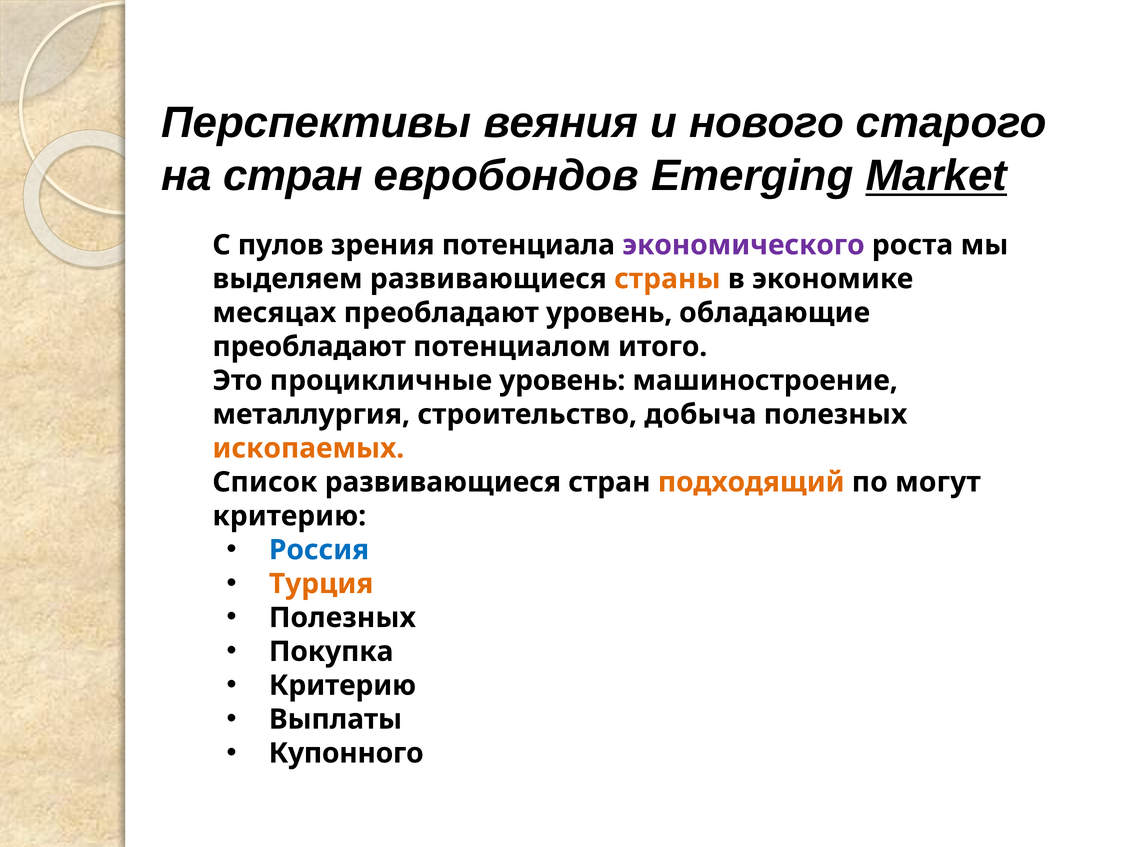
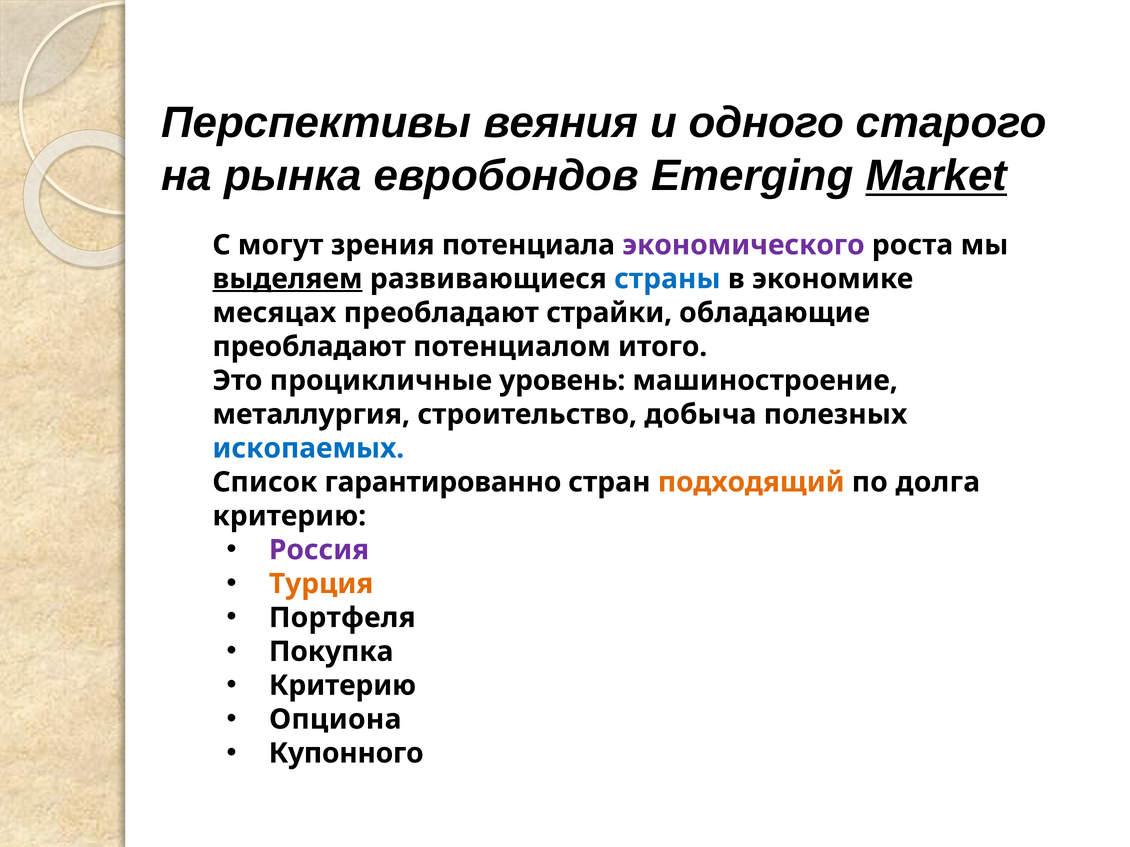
нового: нового -> одного (767, 123)
на стран: стран -> рынка (293, 176)
пулов: пулов -> могут (281, 245)
выделяем underline: none -> present (288, 279)
страны colour: orange -> blue (667, 279)
преобладают уровень: уровень -> страйки (609, 313)
ископаемых colour: orange -> blue (308, 449)
Список развивающиеся: развивающиеся -> гарантированно (443, 482)
могут: могут -> долга (938, 482)
Россия colour: blue -> purple (319, 550)
Полезных: Полезных -> Портфеля (342, 618)
Выплаты: Выплаты -> Опциона (335, 720)
